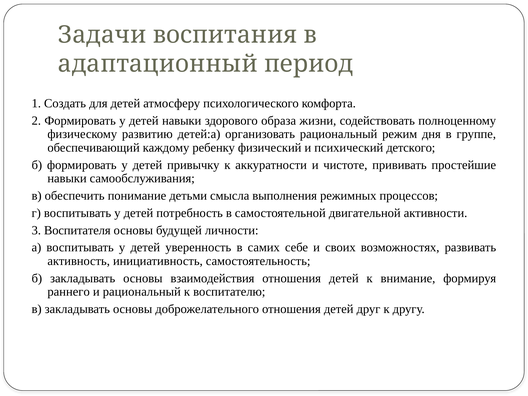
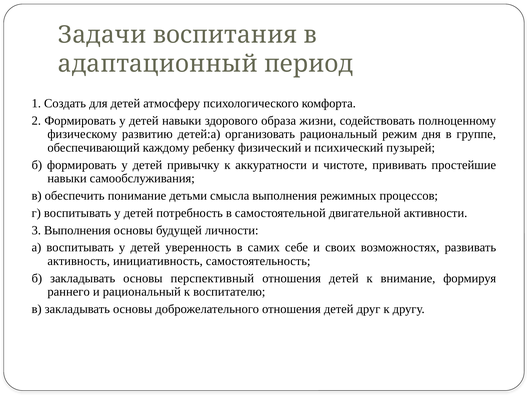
детского: детского -> пузырей (411, 148)
3 Воспитателя: Воспитателя -> Выполнения (77, 230)
взаимодействия: взаимодействия -> перспективный (212, 278)
